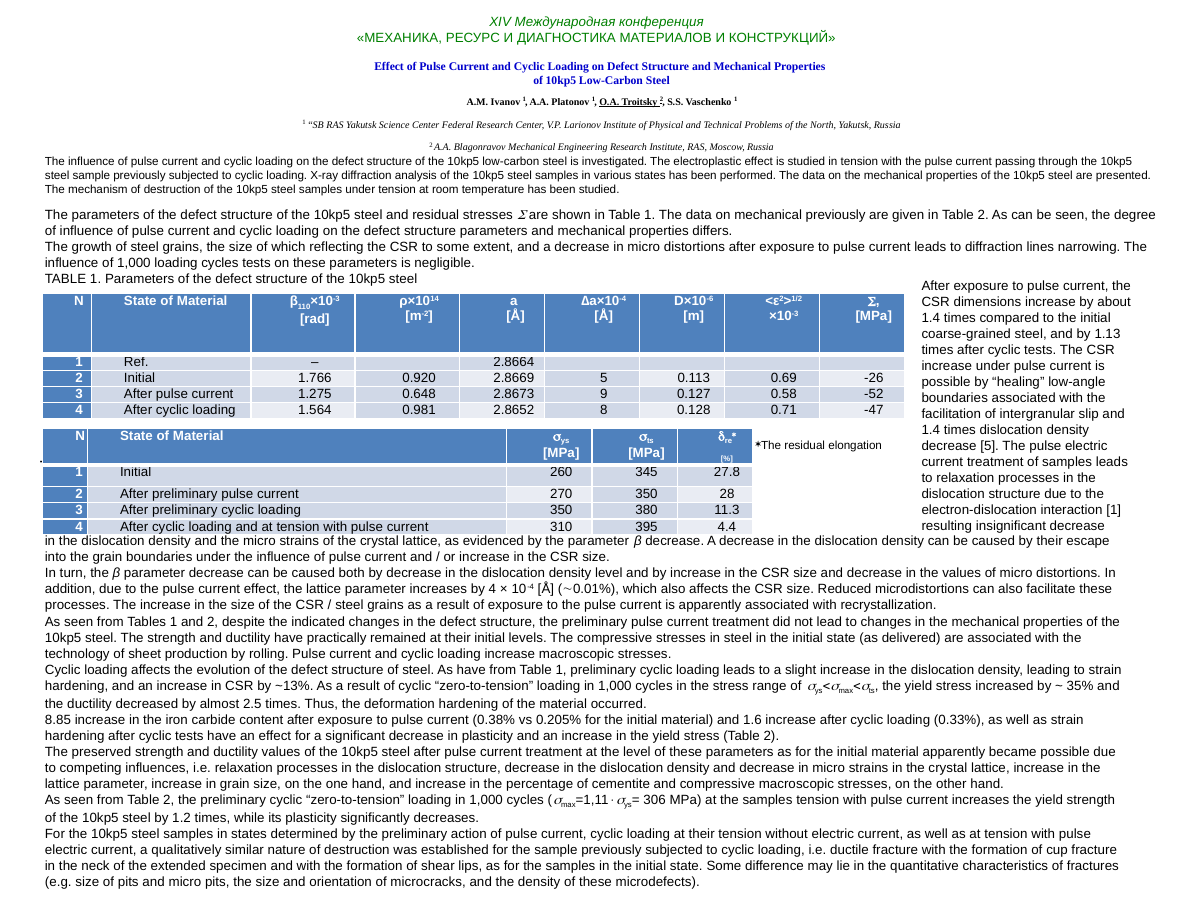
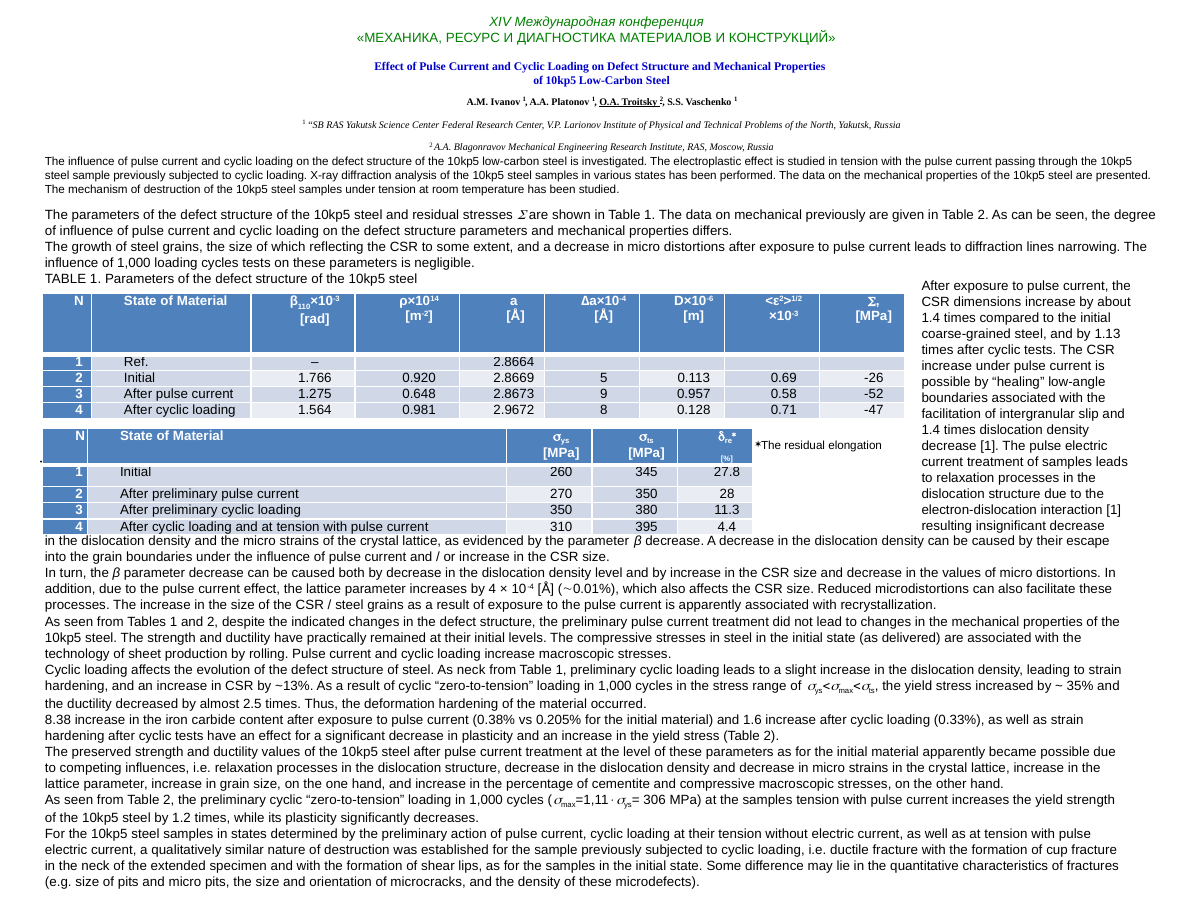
0.127: 0.127 -> 0.957 (694, 394)
2.8652: 2.8652 -> 2.9672 (514, 410)
decrease 5: 5 -> 1 (990, 446)
As have: have -> neck (471, 670)
8.85: 8.85 -> 8.38 (58, 720)
